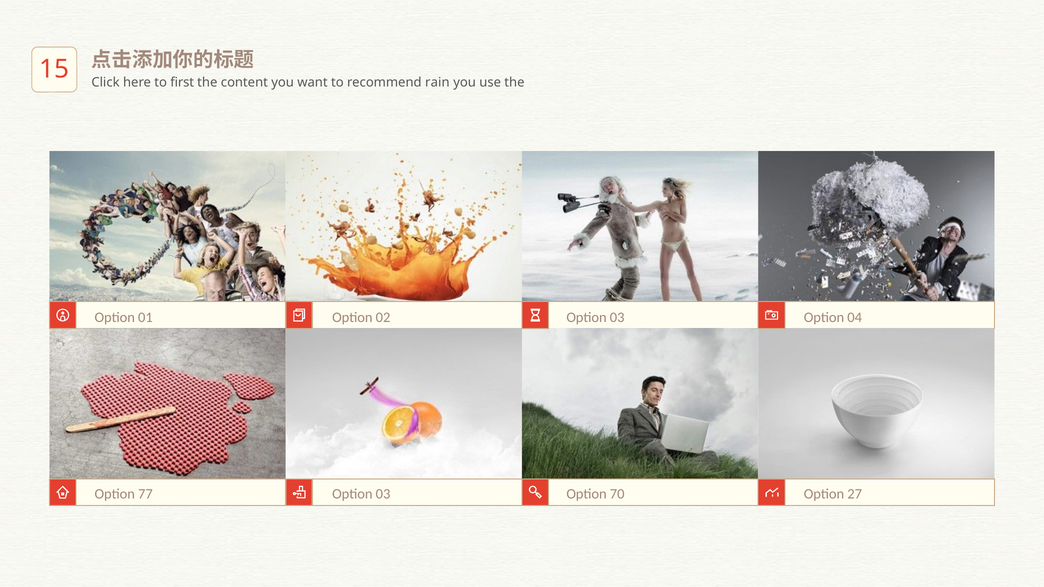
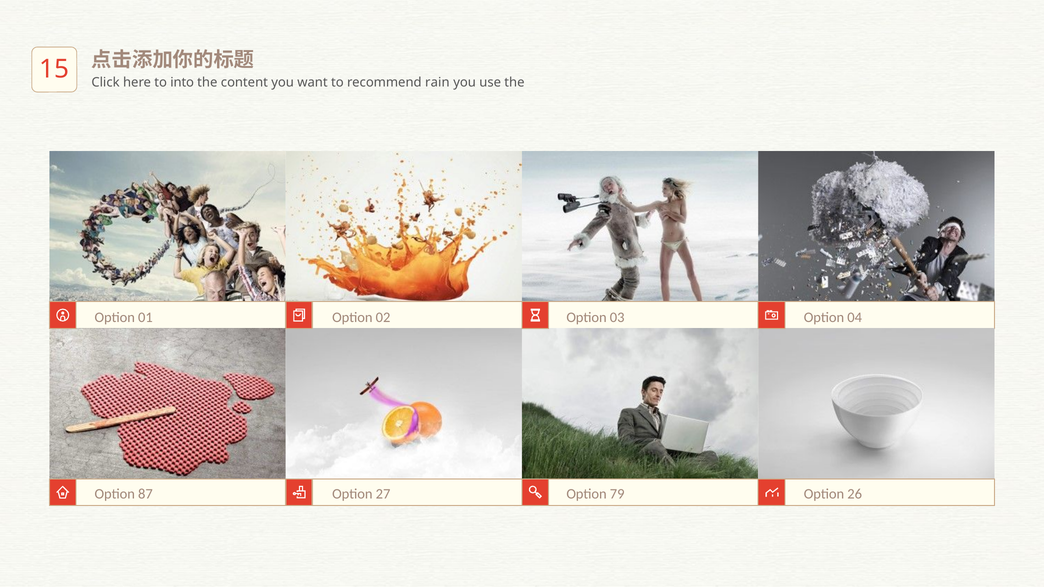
first: first -> into (182, 82)
77: 77 -> 87 (145, 494)
03: 03 -> 27 (383, 494)
70: 70 -> 79 (617, 494)
27: 27 -> 26 (855, 494)
